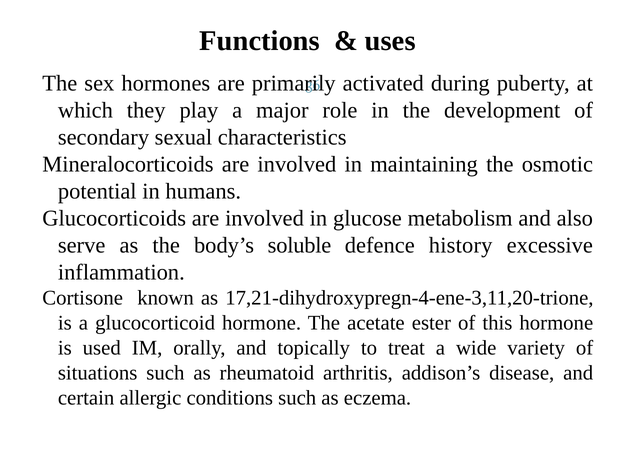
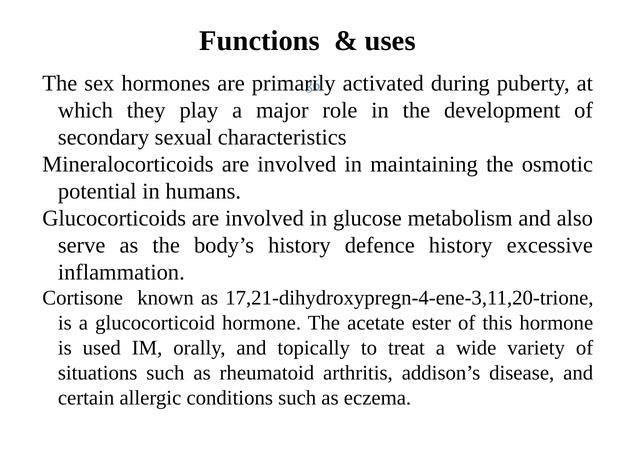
body’s soluble: soluble -> history (299, 245)
